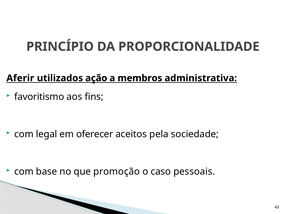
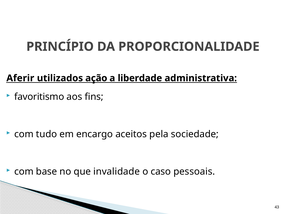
membros: membros -> liberdade (140, 78)
legal: legal -> tudo (47, 135)
oferecer: oferecer -> encargo (95, 135)
promoção: promoção -> invalidade (117, 172)
